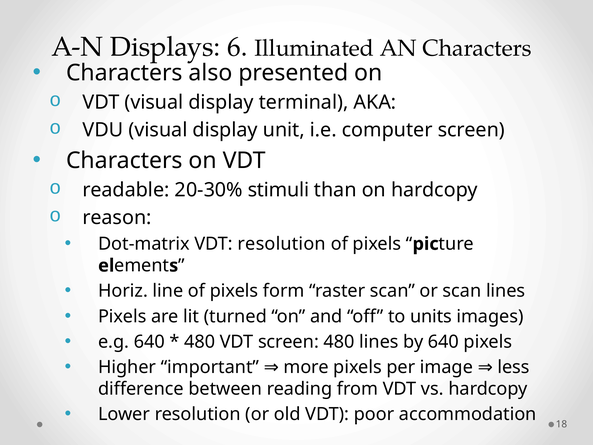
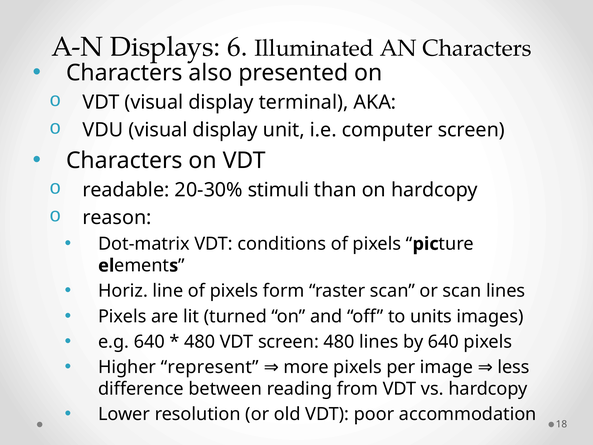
VDT resolution: resolution -> conditions (282, 244)
important: important -> represent (210, 367)
